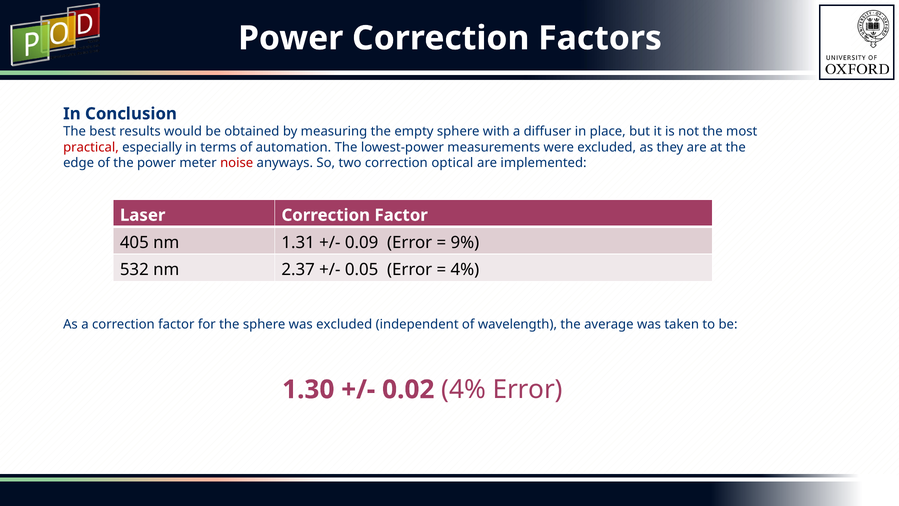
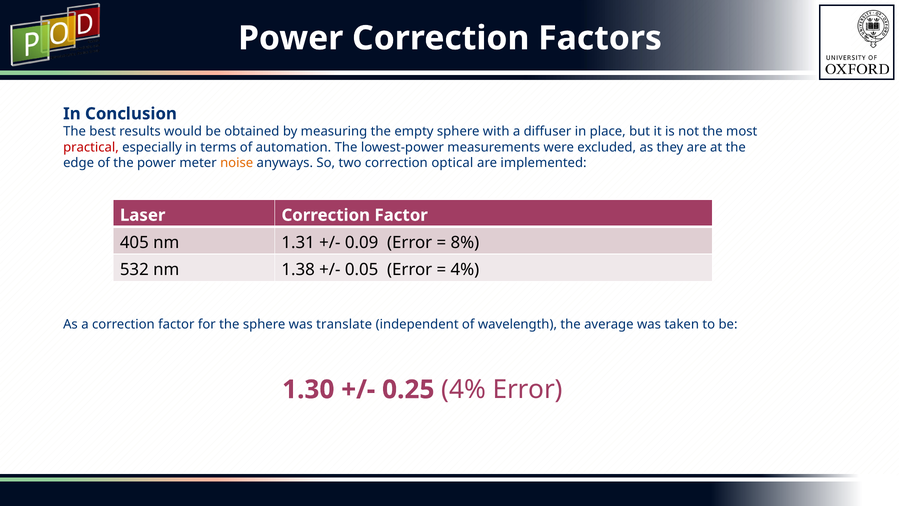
noise colour: red -> orange (237, 163)
9%: 9% -> 8% (465, 242)
2.37: 2.37 -> 1.38 (298, 270)
was excluded: excluded -> translate (344, 324)
0.02: 0.02 -> 0.25 (408, 389)
